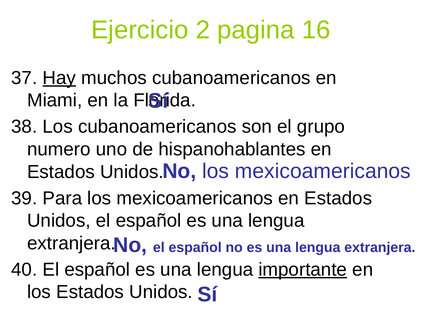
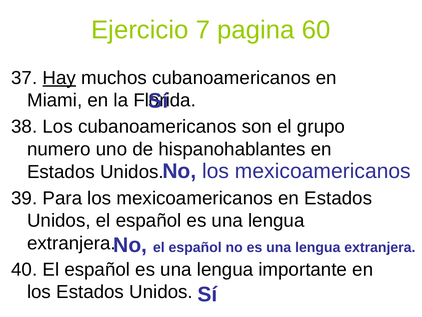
2: 2 -> 7 (203, 30)
16: 16 -> 60 (316, 30)
importante underline: present -> none (303, 269)
